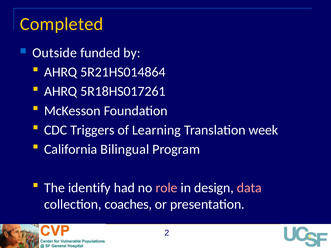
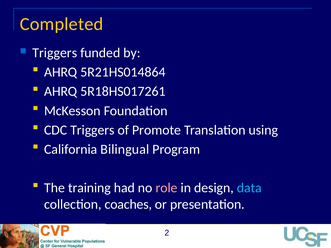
Outside: Outside -> Triggers (55, 53)
Learning: Learning -> Promote (157, 130)
week: week -> using (263, 130)
identify: identify -> training (89, 188)
data colour: pink -> light blue (249, 188)
